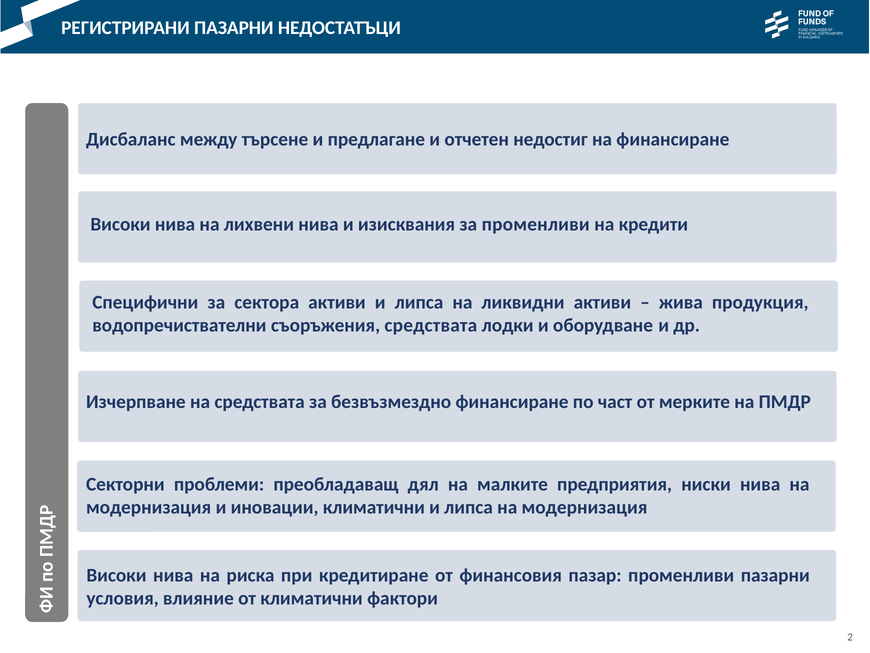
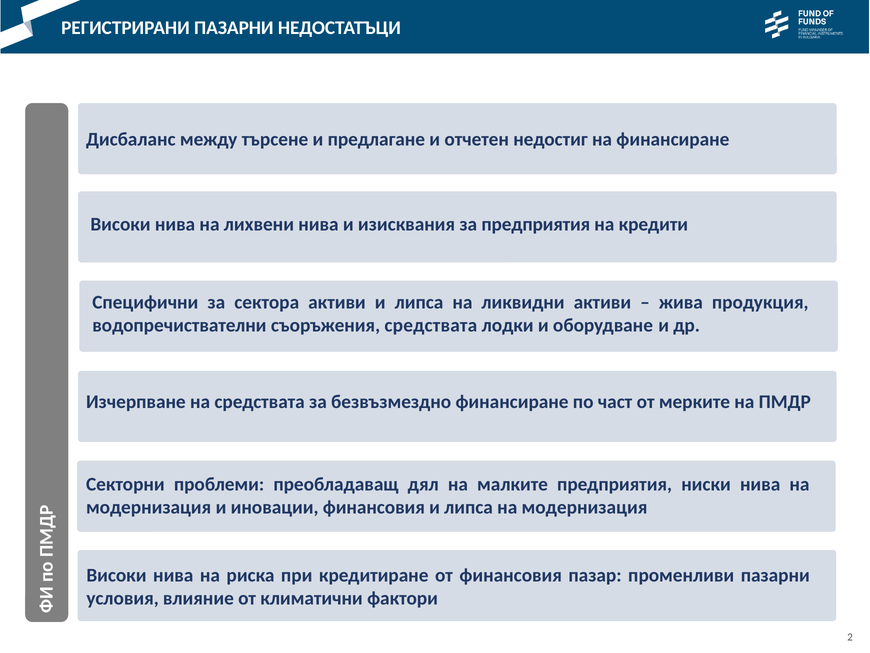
за променливи: променливи -> предприятия (536, 224)
иновации климатични: климатични -> финансовия (374, 507)
